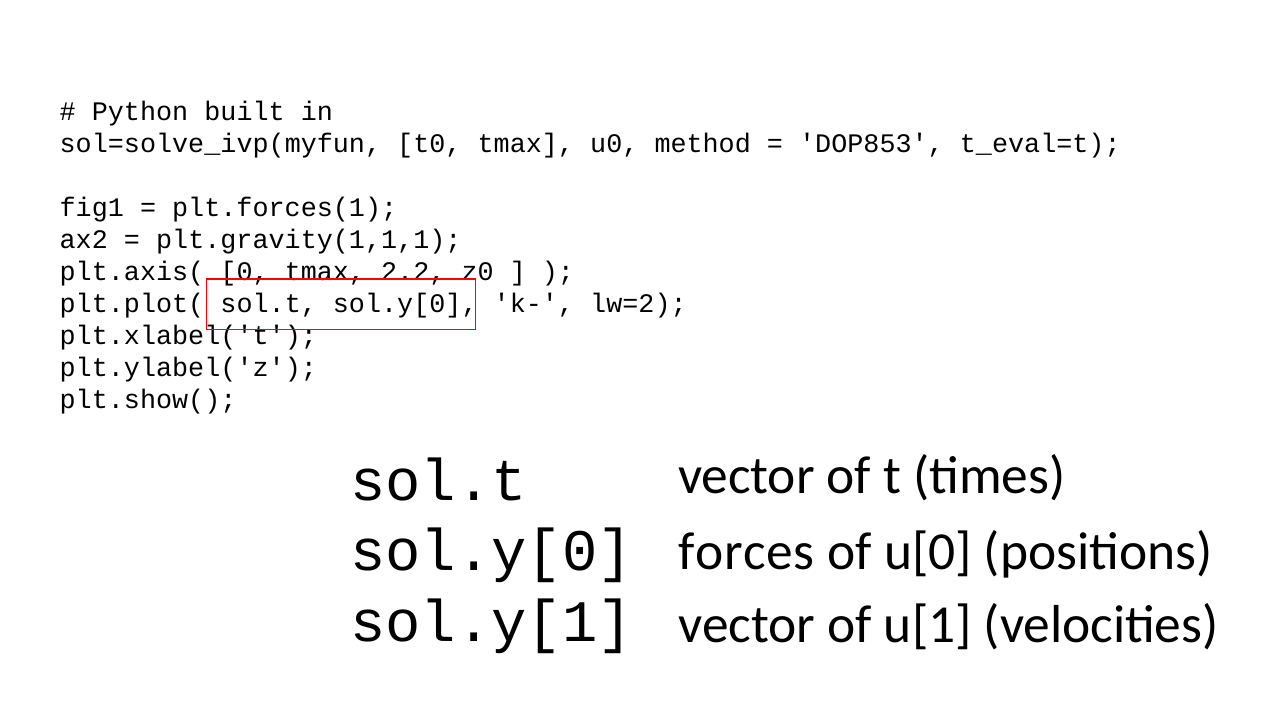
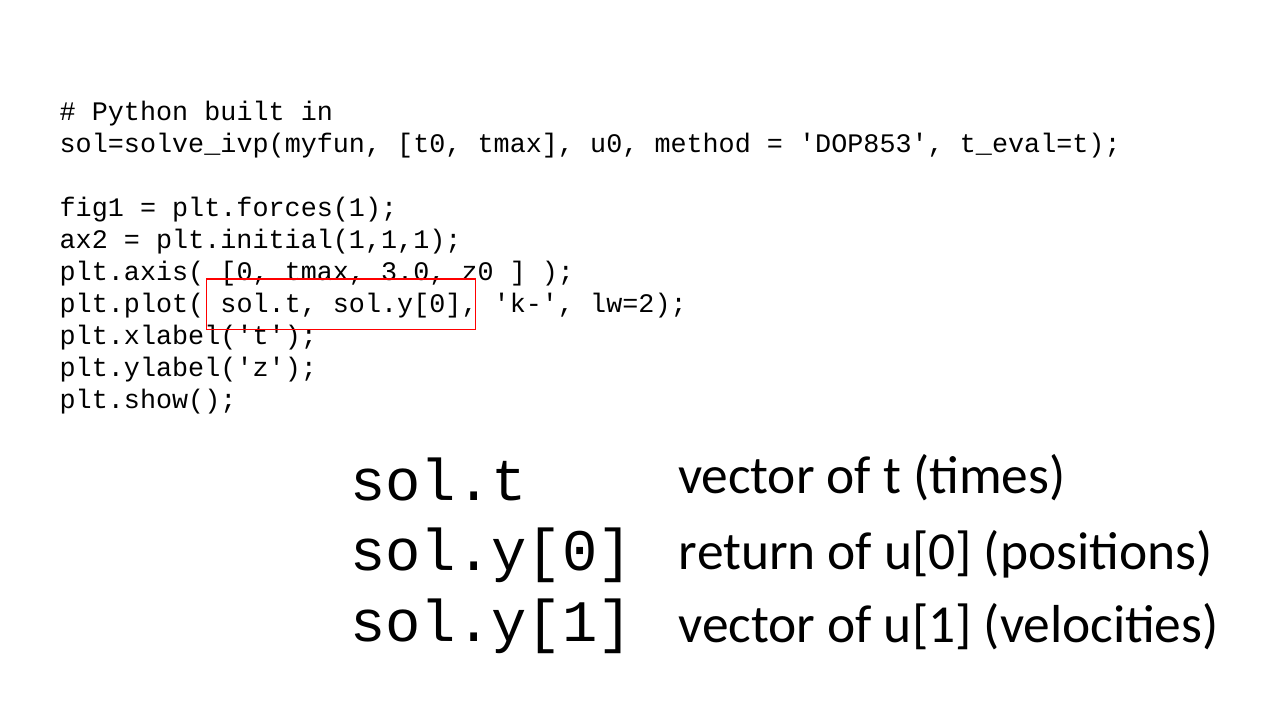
plt.gravity(1,1,1: plt.gravity(1,1,1 -> plt.initial(1,1,1 (309, 240)
2.2: 2.2 -> 3.0 (413, 272)
forces: forces -> return (747, 552)
